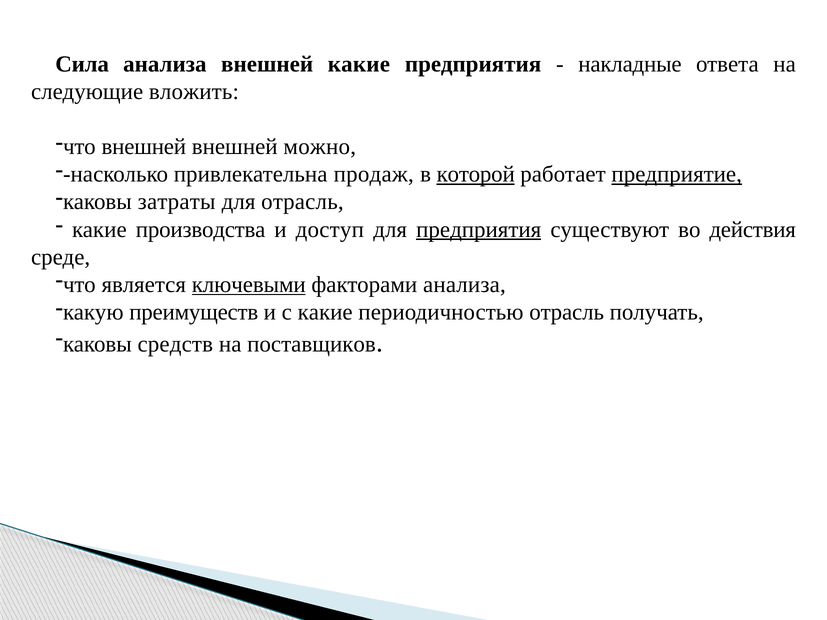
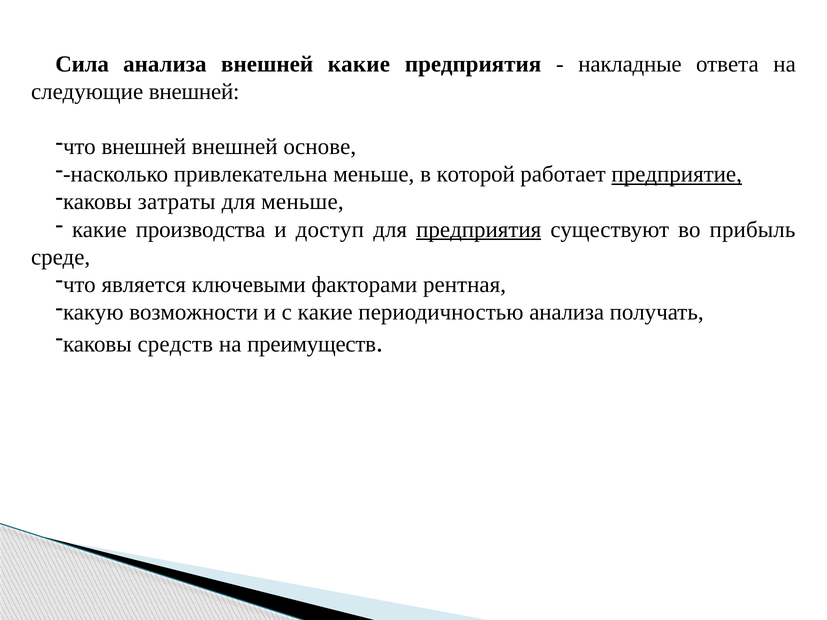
следующие вложить: вложить -> внешней (194, 92)
можно: можно -> основе (320, 147)
привлекательна продаж: продаж -> меньше (374, 174)
которой underline: present -> none (476, 174)
для отрасль: отрасль -> меньше (302, 202)
действия: действия -> прибыль (752, 230)
ключевыми underline: present -> none (249, 285)
факторами анализа: анализа -> рентная (465, 285)
преимуществ: преимуществ -> возможности (194, 312)
периодичностью отрасль: отрасль -> анализа (567, 312)
поставщиков: поставщиков -> преимуществ (312, 344)
